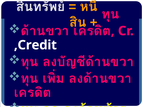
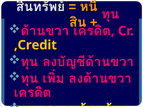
,Credit colour: white -> yellow (35, 45)
